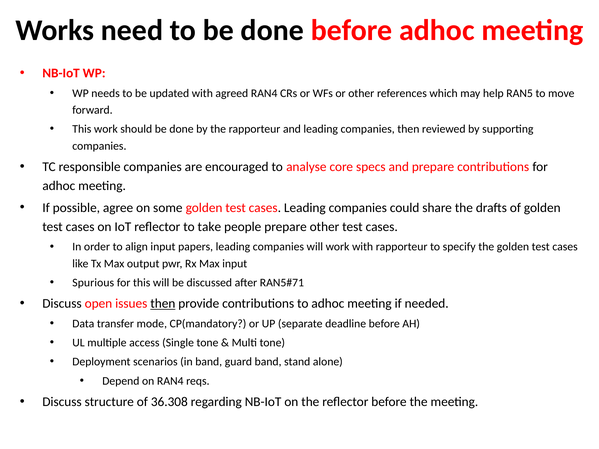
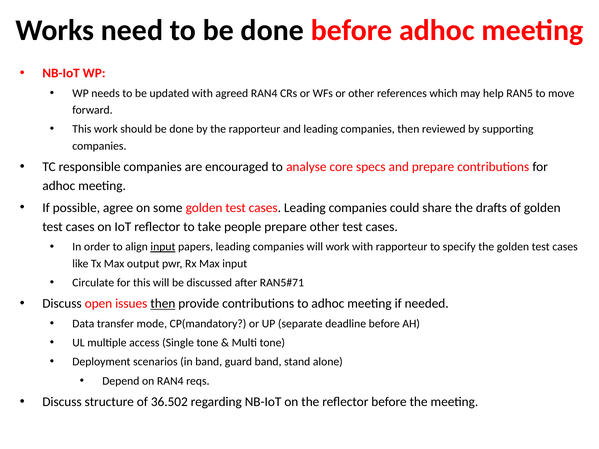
input underline: none -> present (163, 247)
Spurious: Spurious -> Circulate (93, 283)
36.308: 36.308 -> 36.502 (169, 402)
